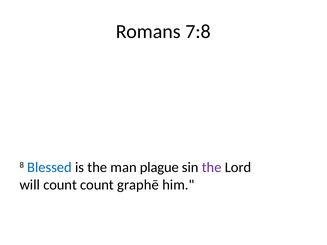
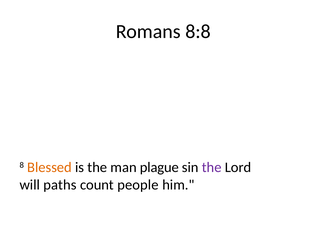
7:8: 7:8 -> 8:8 (198, 32)
Blessed colour: blue -> orange (49, 168)
will count: count -> paths (60, 185)
graphē: graphē -> people (138, 185)
